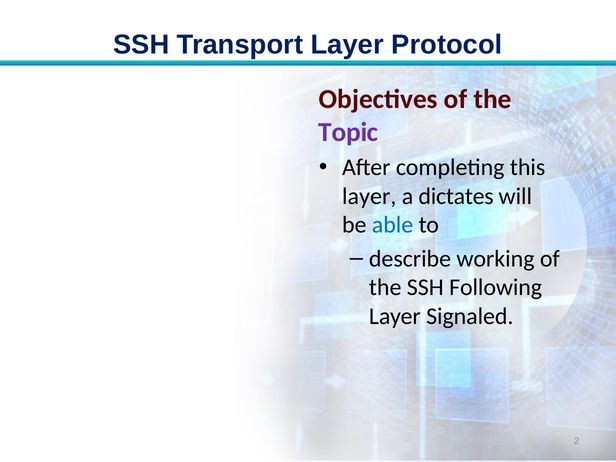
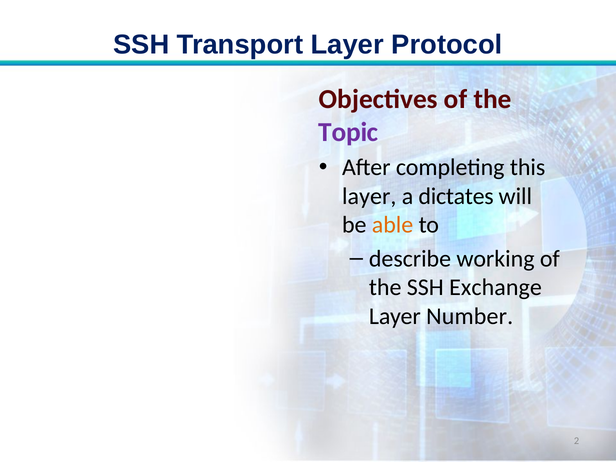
able colour: blue -> orange (393, 225)
Following: Following -> Exchange (496, 287)
Signaled: Signaled -> Number (470, 316)
